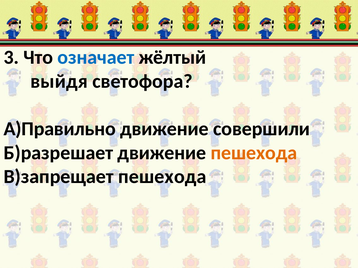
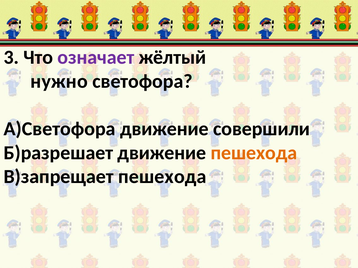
означает colour: blue -> purple (96, 58)
выйдя: выйдя -> нужно (59, 81)
А)Правильно: А)Правильно -> А)Светофора (60, 129)
